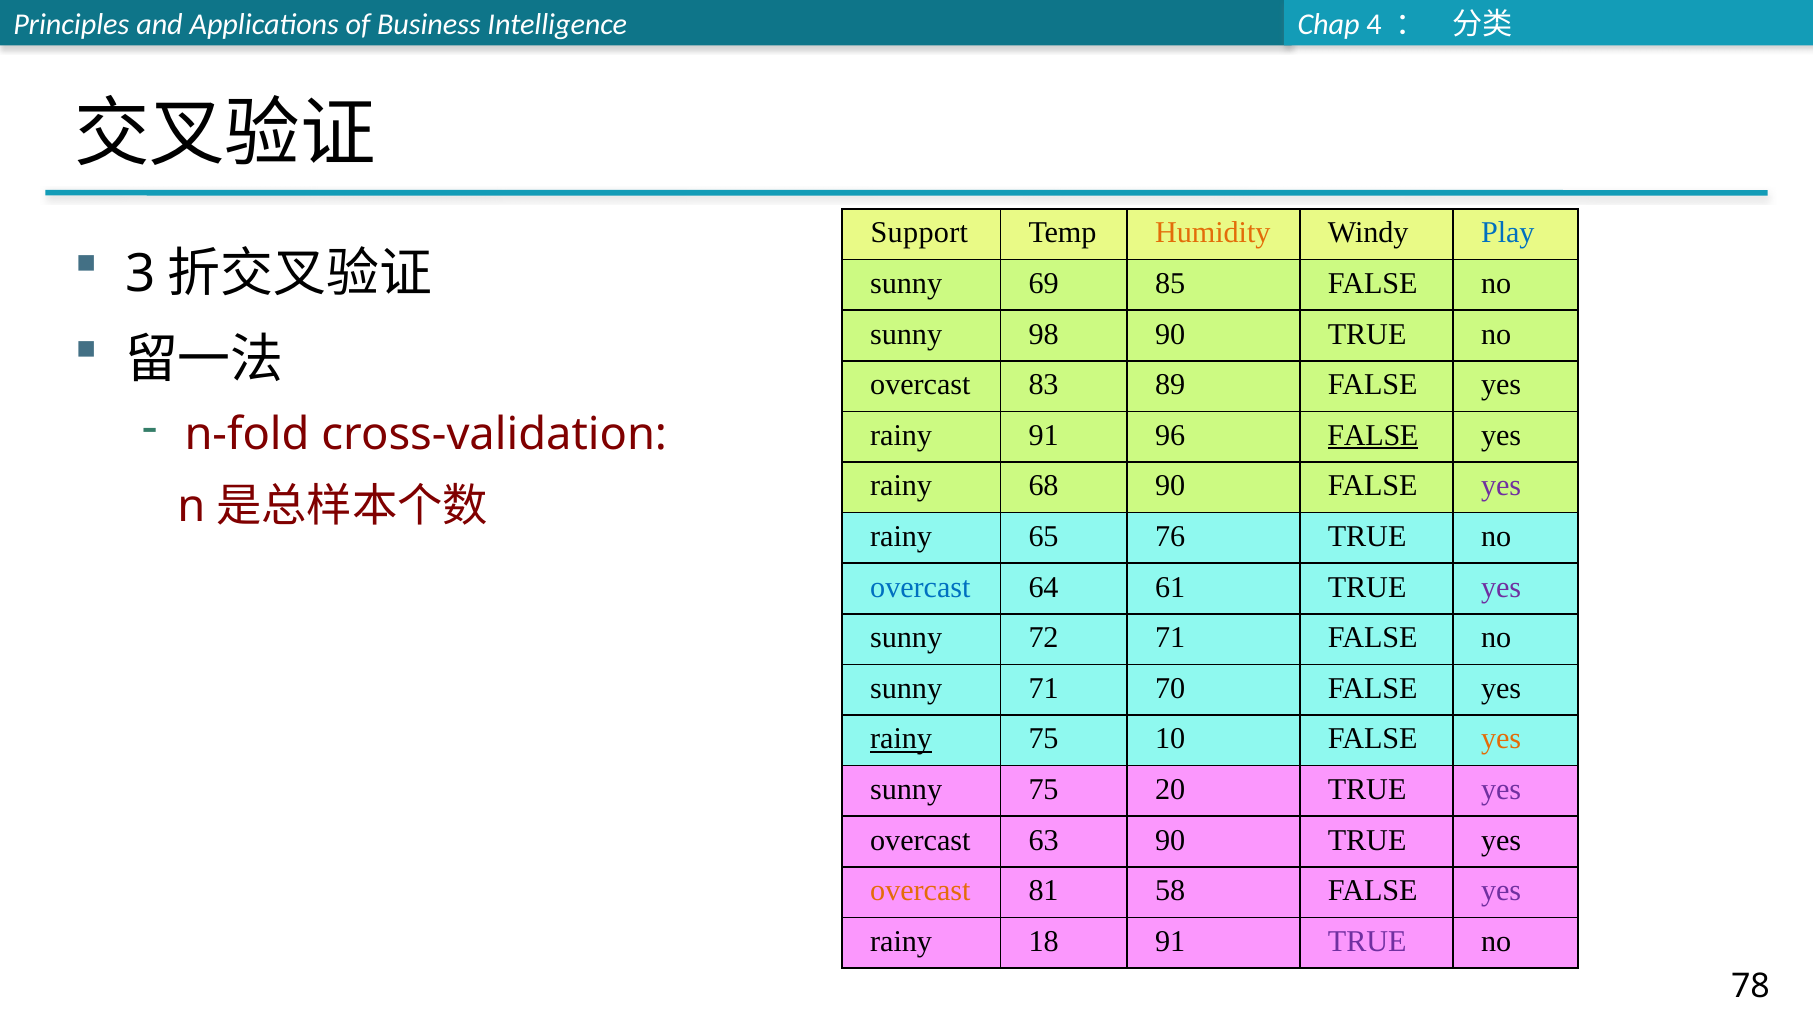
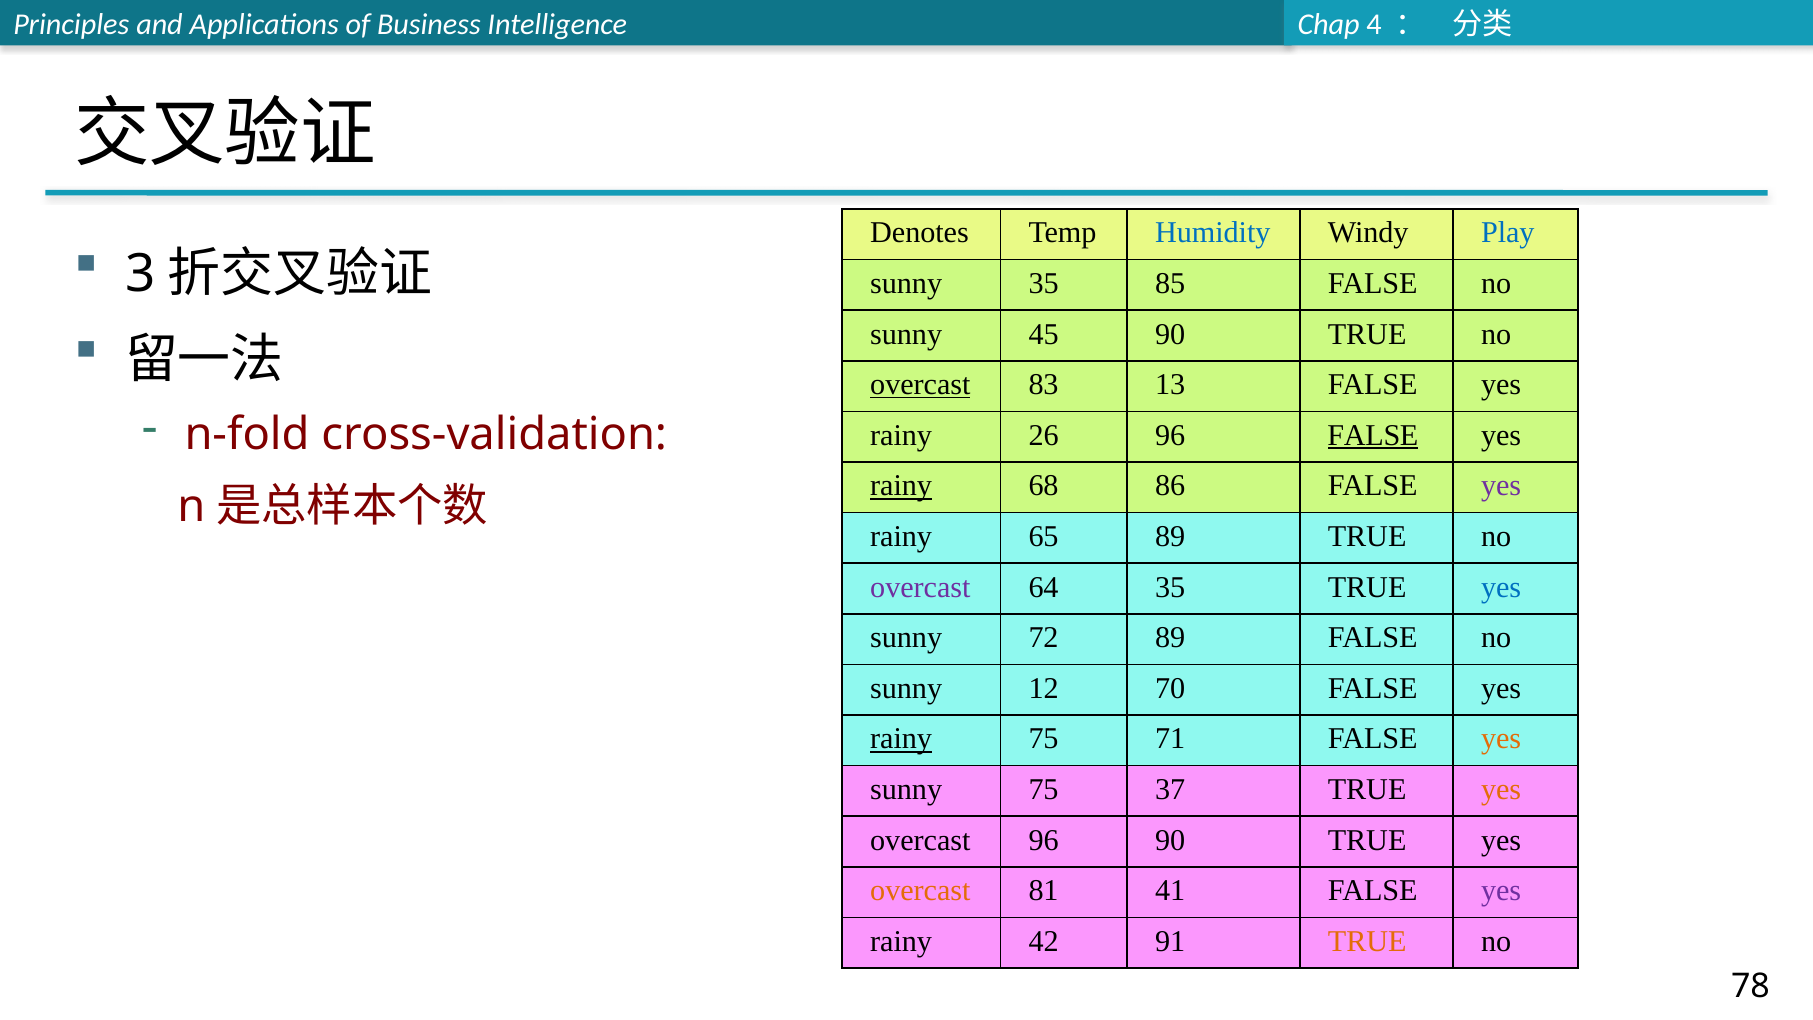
Support: Support -> Denotes (920, 233)
Humidity colour: orange -> blue (1213, 233)
sunny 69: 69 -> 35 (1044, 283)
98: 98 -> 45 (1044, 334)
overcast underline: none -> present (920, 384)
89: 89 -> 13 (1170, 384)
rainy 91: 91 -> 26 (1044, 435)
rainy underline: none -> present (901, 486)
68 90: 90 -> 86 (1170, 486)
65 76: 76 -> 89 (1170, 536)
overcast colour: blue -> purple (920, 587)
64 61: 61 -> 35 (1170, 587)
yes colour: purple -> blue (1501, 587)
72 71: 71 -> 89 (1170, 637)
sunny 71: 71 -> 12 (1044, 688)
10: 10 -> 71 (1170, 739)
20: 20 -> 37 (1170, 789)
yes colour: purple -> orange (1501, 789)
overcast 63: 63 -> 96 (1044, 840)
58: 58 -> 41 (1170, 890)
18: 18 -> 42 (1044, 941)
TRUE colour: purple -> orange (1367, 941)
